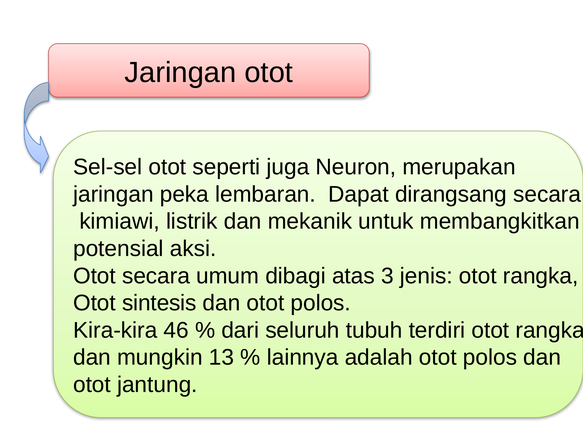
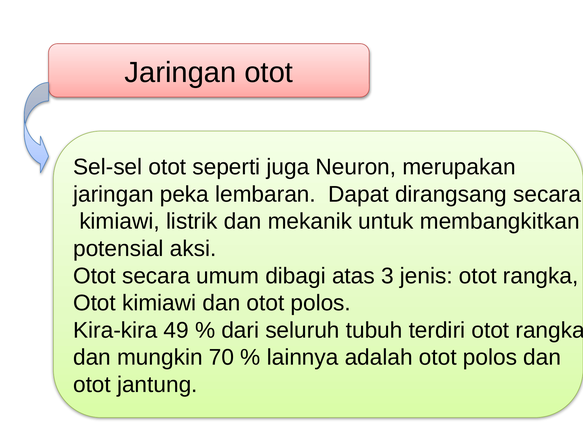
Otot sintesis: sintesis -> kimiawi (159, 303)
46: 46 -> 49 (176, 330)
13: 13 -> 70 (221, 358)
